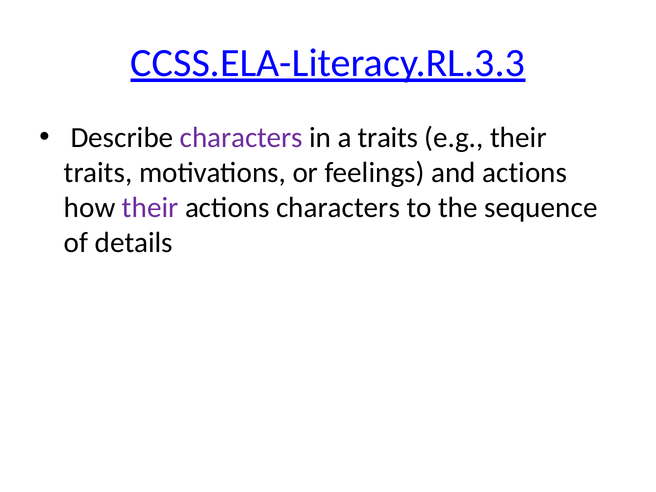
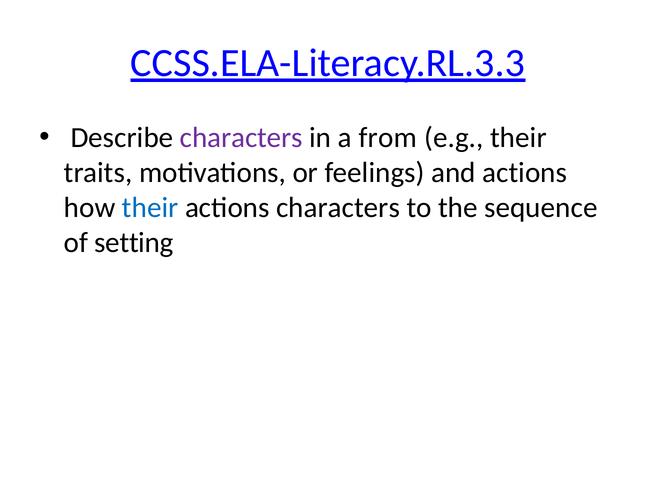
a traits: traits -> from (388, 138)
their colour: purple -> blue (150, 208)
details: details -> setting (134, 243)
